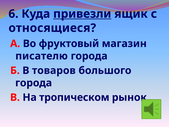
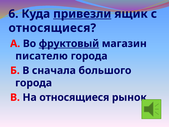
фруктовый underline: none -> present (69, 44)
товаров: товаров -> сначала (54, 70)
На тропическом: тропическом -> относящиеся (74, 97)
